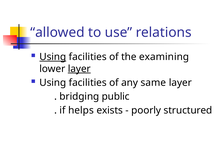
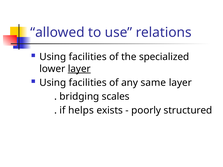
Using underline: present -> none (53, 57)
examining: examining -> specialized (164, 57)
public: public -> scales (116, 97)
